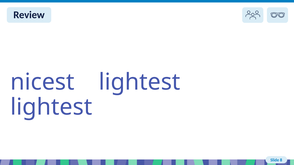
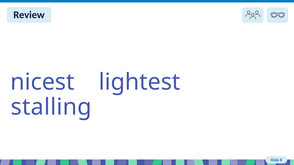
lightest: lightest -> stalling (51, 107)
